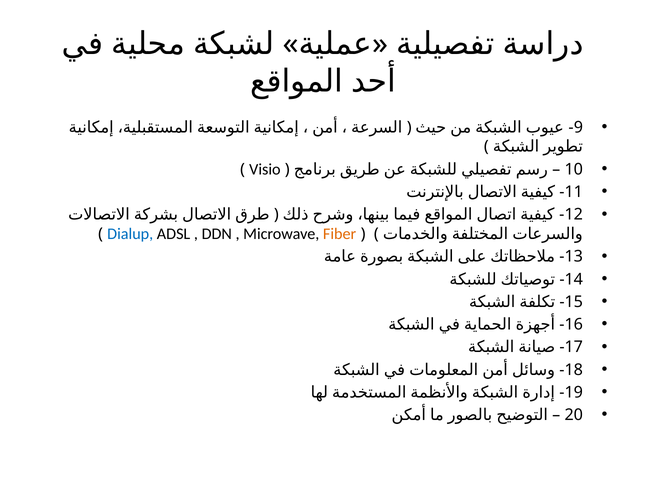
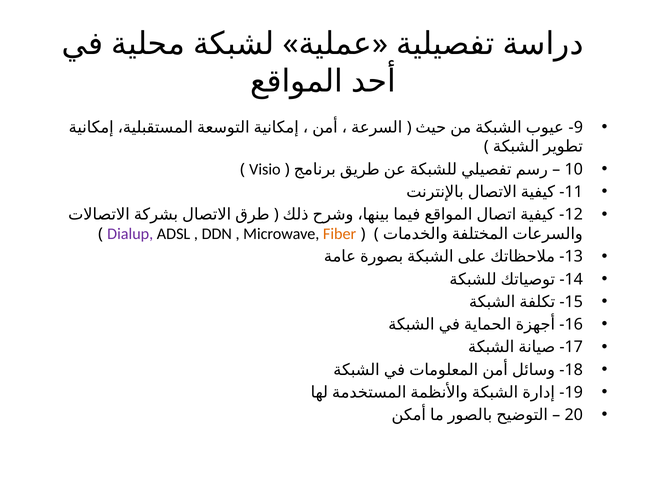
Dialup colour: blue -> purple (130, 234)
